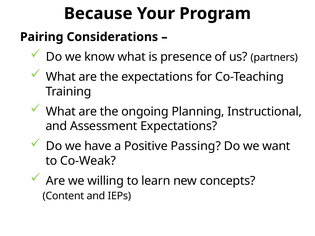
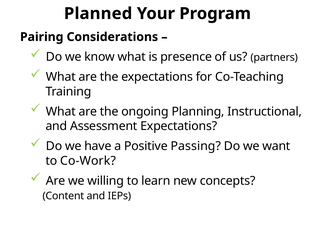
Because: Because -> Planned (98, 14)
Co-Weak: Co-Weak -> Co-Work (88, 161)
